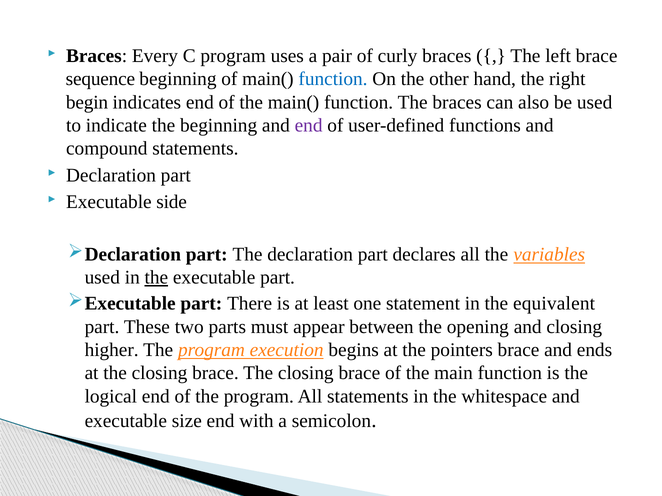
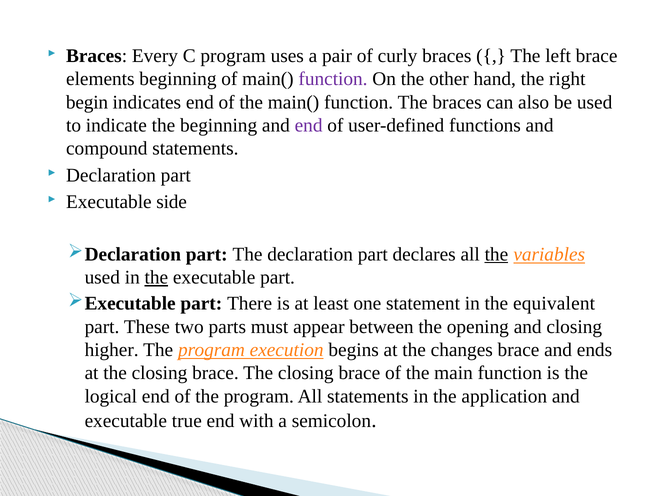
sequence: sequence -> elements (100, 79)
function colour: blue -> purple (333, 79)
the underline: none -> present (496, 255)
pointers: pointers -> changes (462, 350)
whitespace: whitespace -> application (504, 397)
size: size -> true (187, 422)
